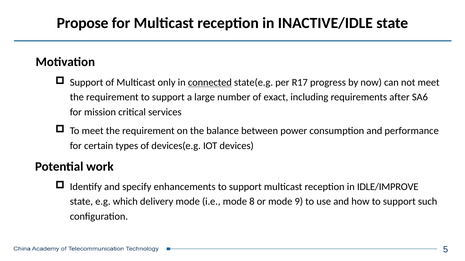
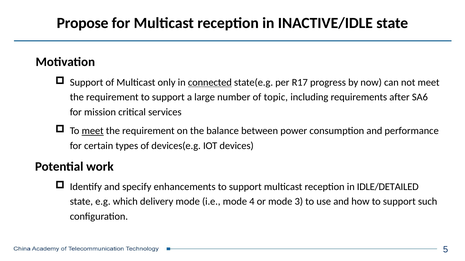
exact: exact -> topic (276, 97)
meet underline: none -> present (93, 131)
IDLE/IMPROVE: IDLE/IMPROVE -> IDLE/DETAILED (388, 187)
8: 8 -> 4 (252, 202)
9: 9 -> 3 (299, 202)
